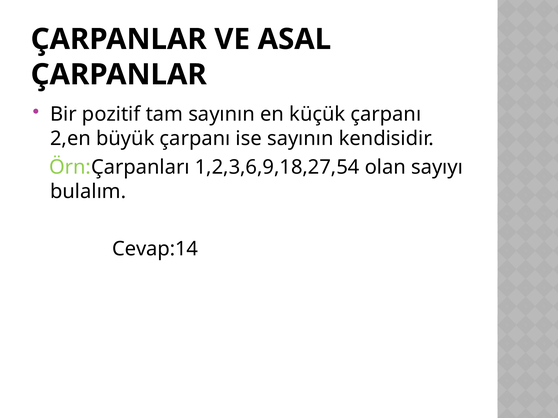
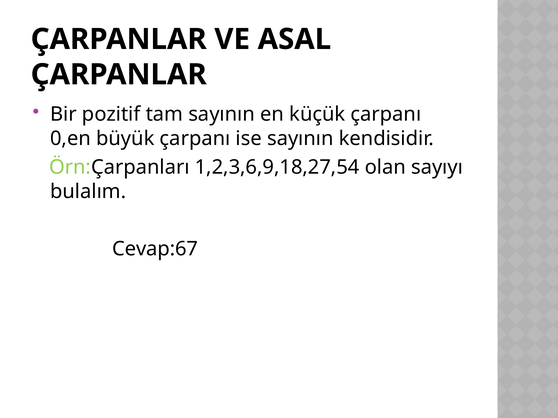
2,en: 2,en -> 0,en (70, 139)
Cevap:14: Cevap:14 -> Cevap:67 (155, 249)
